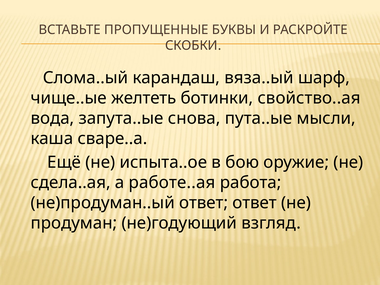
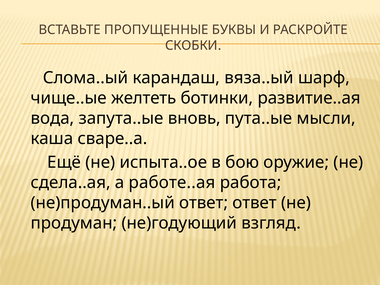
свойство..ая: свойство..ая -> развитие..ая (309, 98)
снова: снова -> вновь (194, 118)
